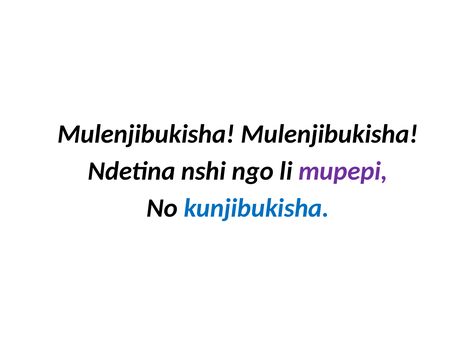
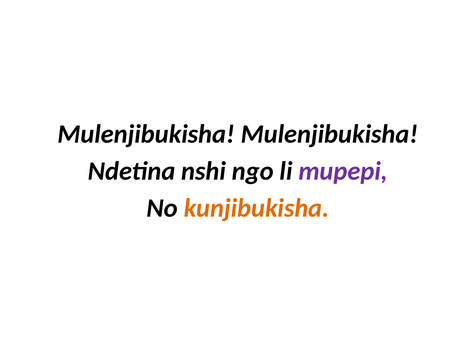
kunjibukisha colour: blue -> orange (256, 208)
